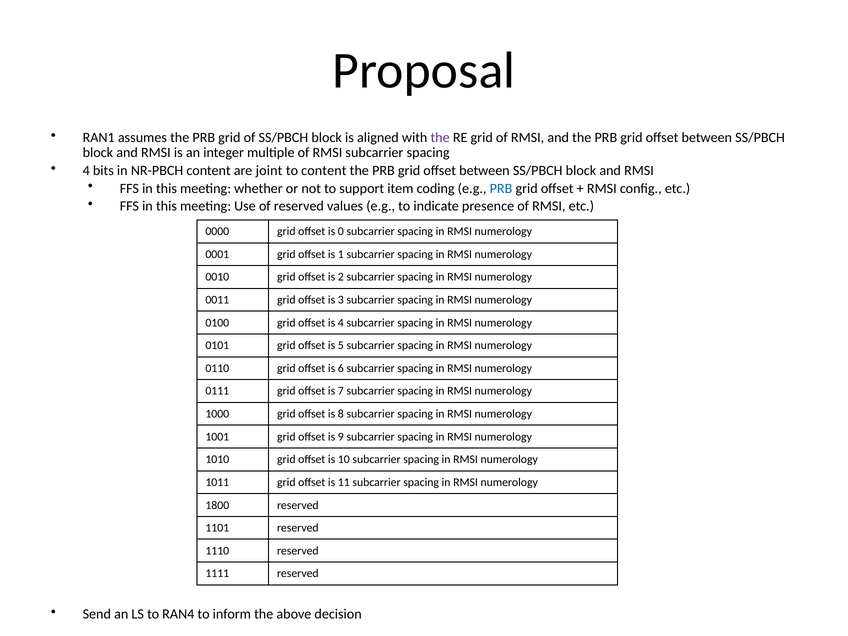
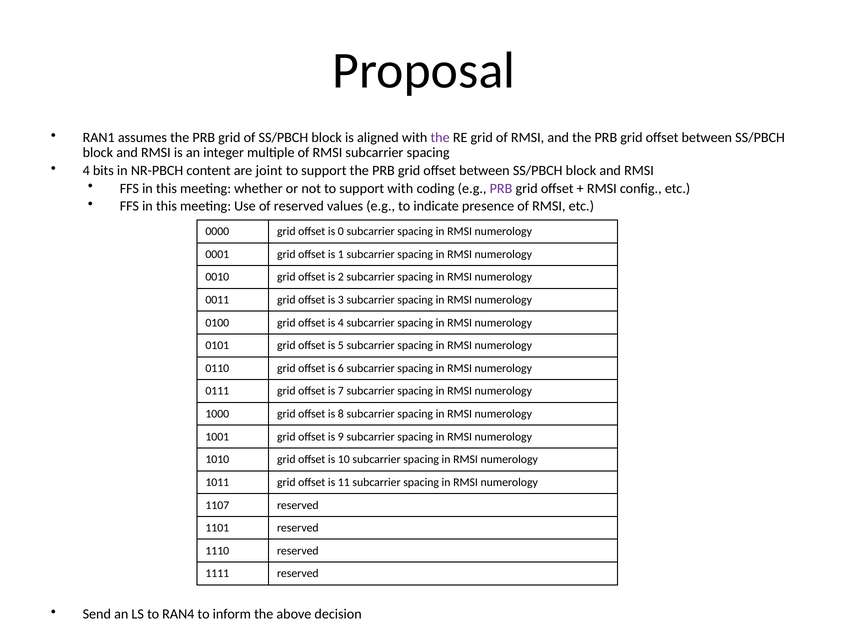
content: content -> support (324, 171)
support item: item -> with (400, 188)
PRB colour: blue -> purple (501, 188)
1800: 1800 -> 1107 (217, 505)
